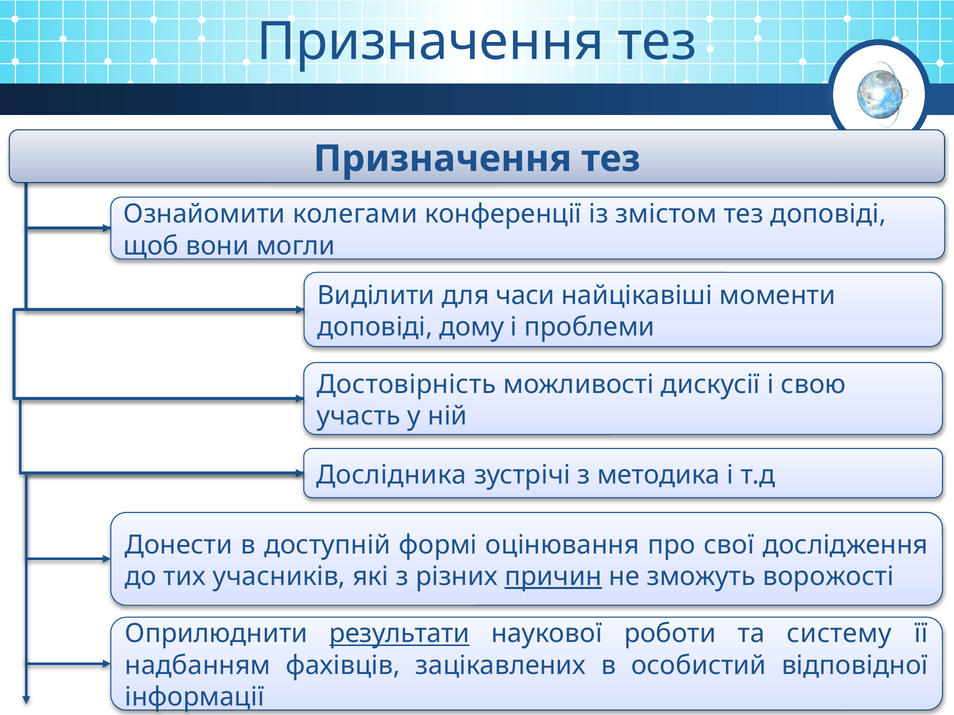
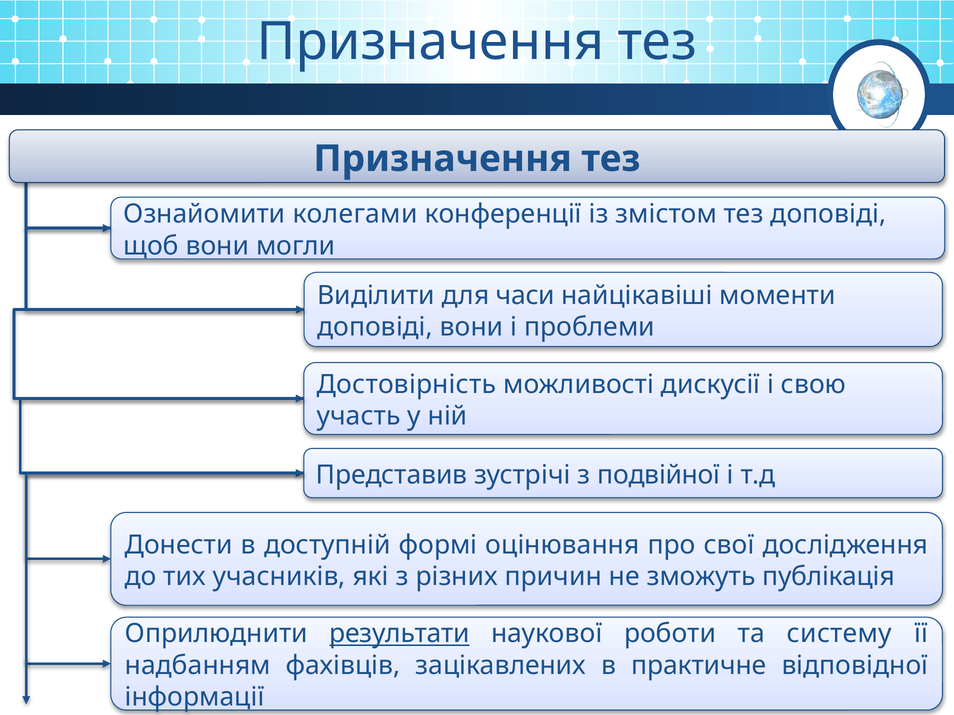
доповіді дому: дому -> вони (472, 327)
Дослідника: Дослідника -> Представив (392, 475)
методика: методика -> подвійної (659, 475)
причин underline: present -> none (553, 577)
ворожості: ворожості -> публікація (829, 577)
особистий: особистий -> практичне (699, 666)
